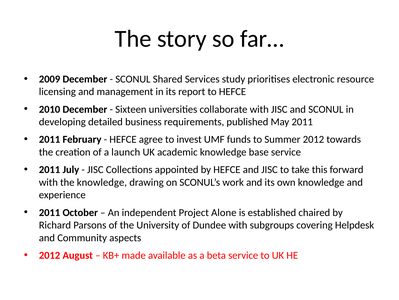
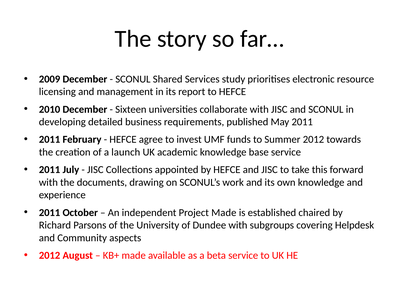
the knowledge: knowledge -> documents (102, 182)
Project Alone: Alone -> Made (224, 212)
